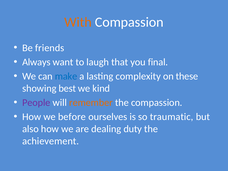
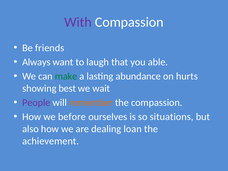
With colour: orange -> purple (78, 22)
final: final -> able (158, 62)
make colour: blue -> green (66, 76)
complexity: complexity -> abundance (138, 76)
these: these -> hurts (187, 76)
kind: kind -> wait (101, 88)
traumatic: traumatic -> situations (172, 117)
duty: duty -> loan (133, 129)
